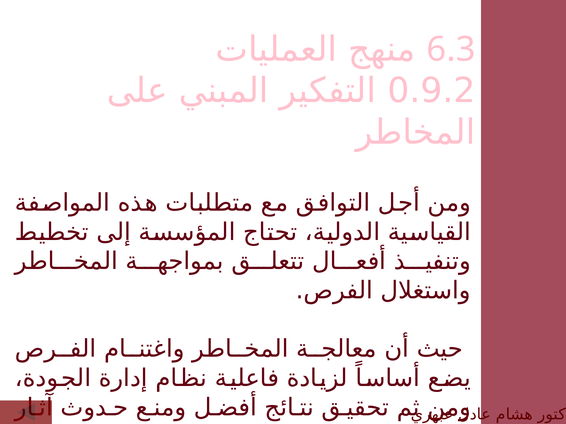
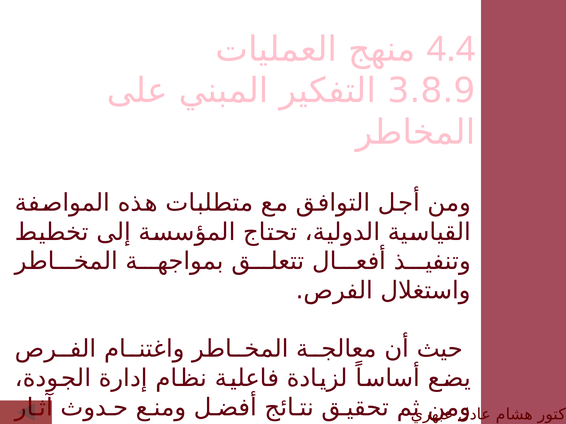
6.3: 6.3 -> 4.4 (451, 50)
0.9.2: 0.9.2 -> 3.8.9 (431, 91)
